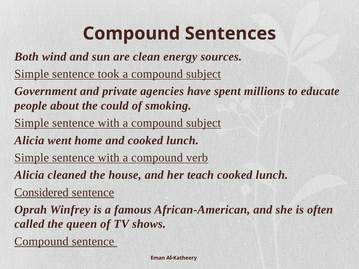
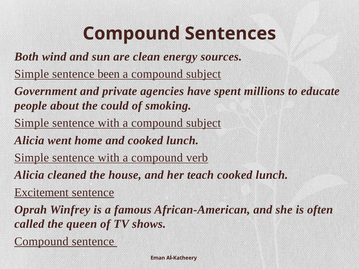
took: took -> been (109, 74)
Considered: Considered -> Excitement (41, 193)
